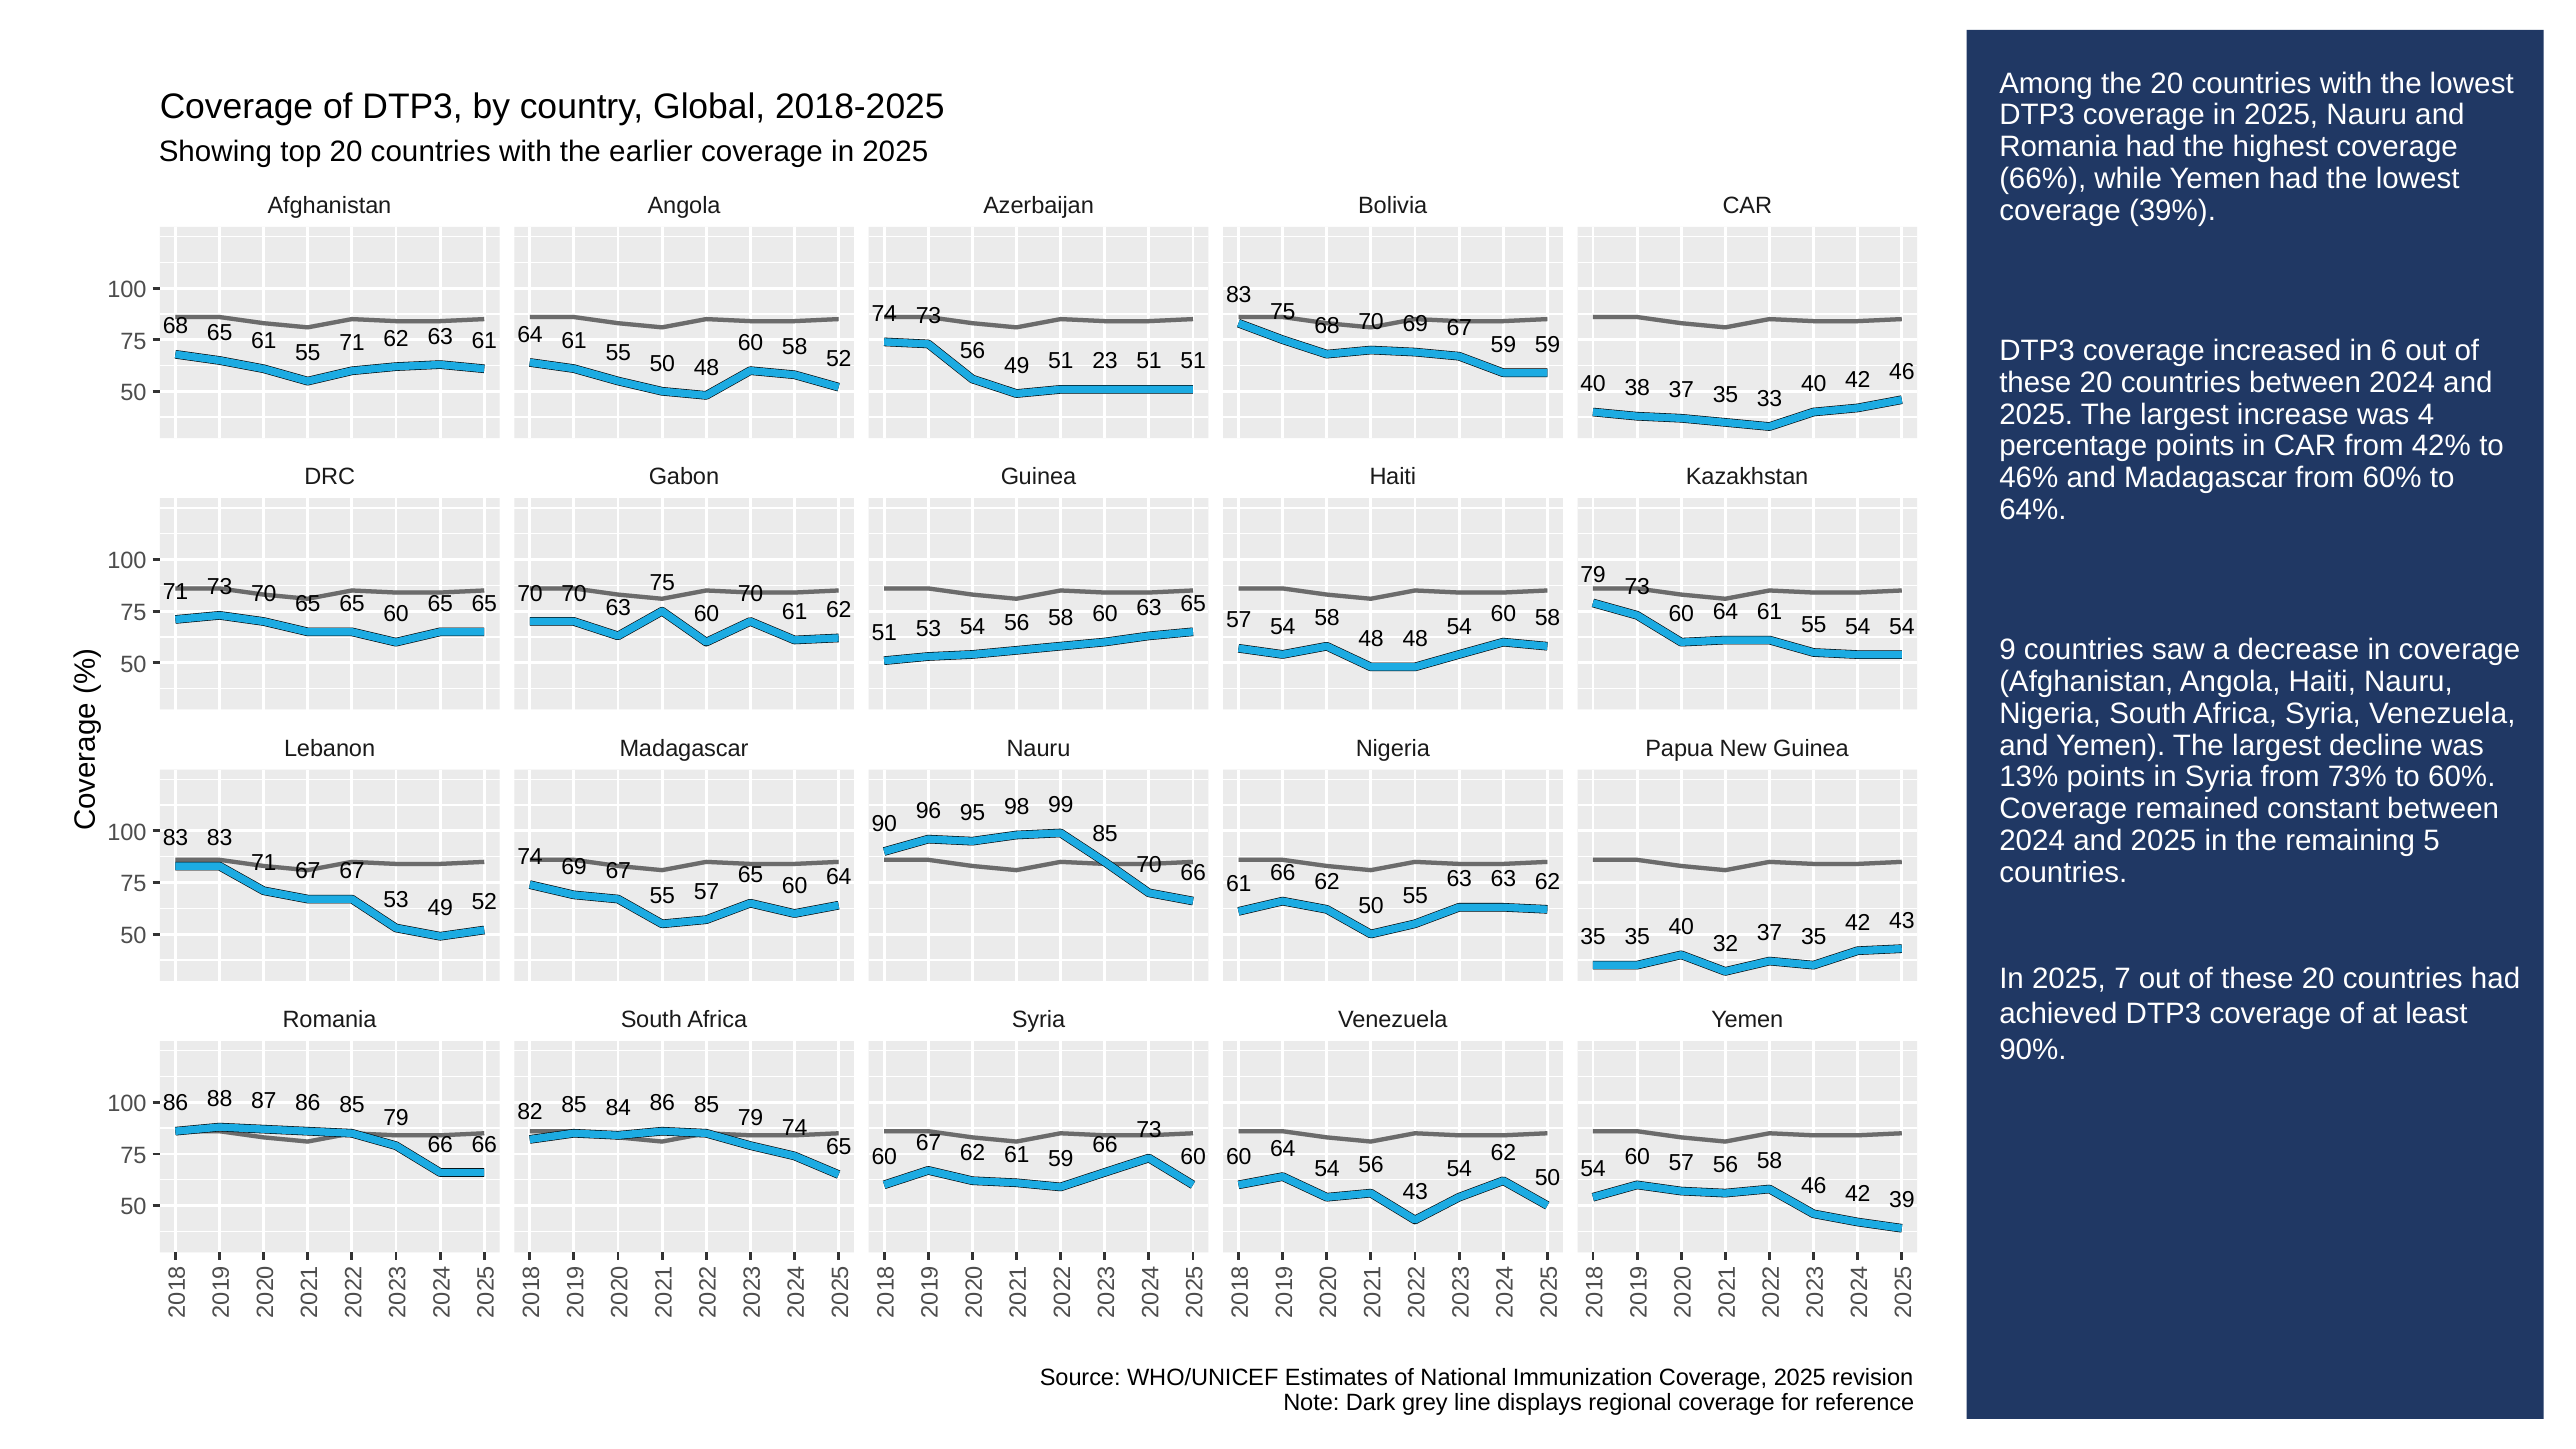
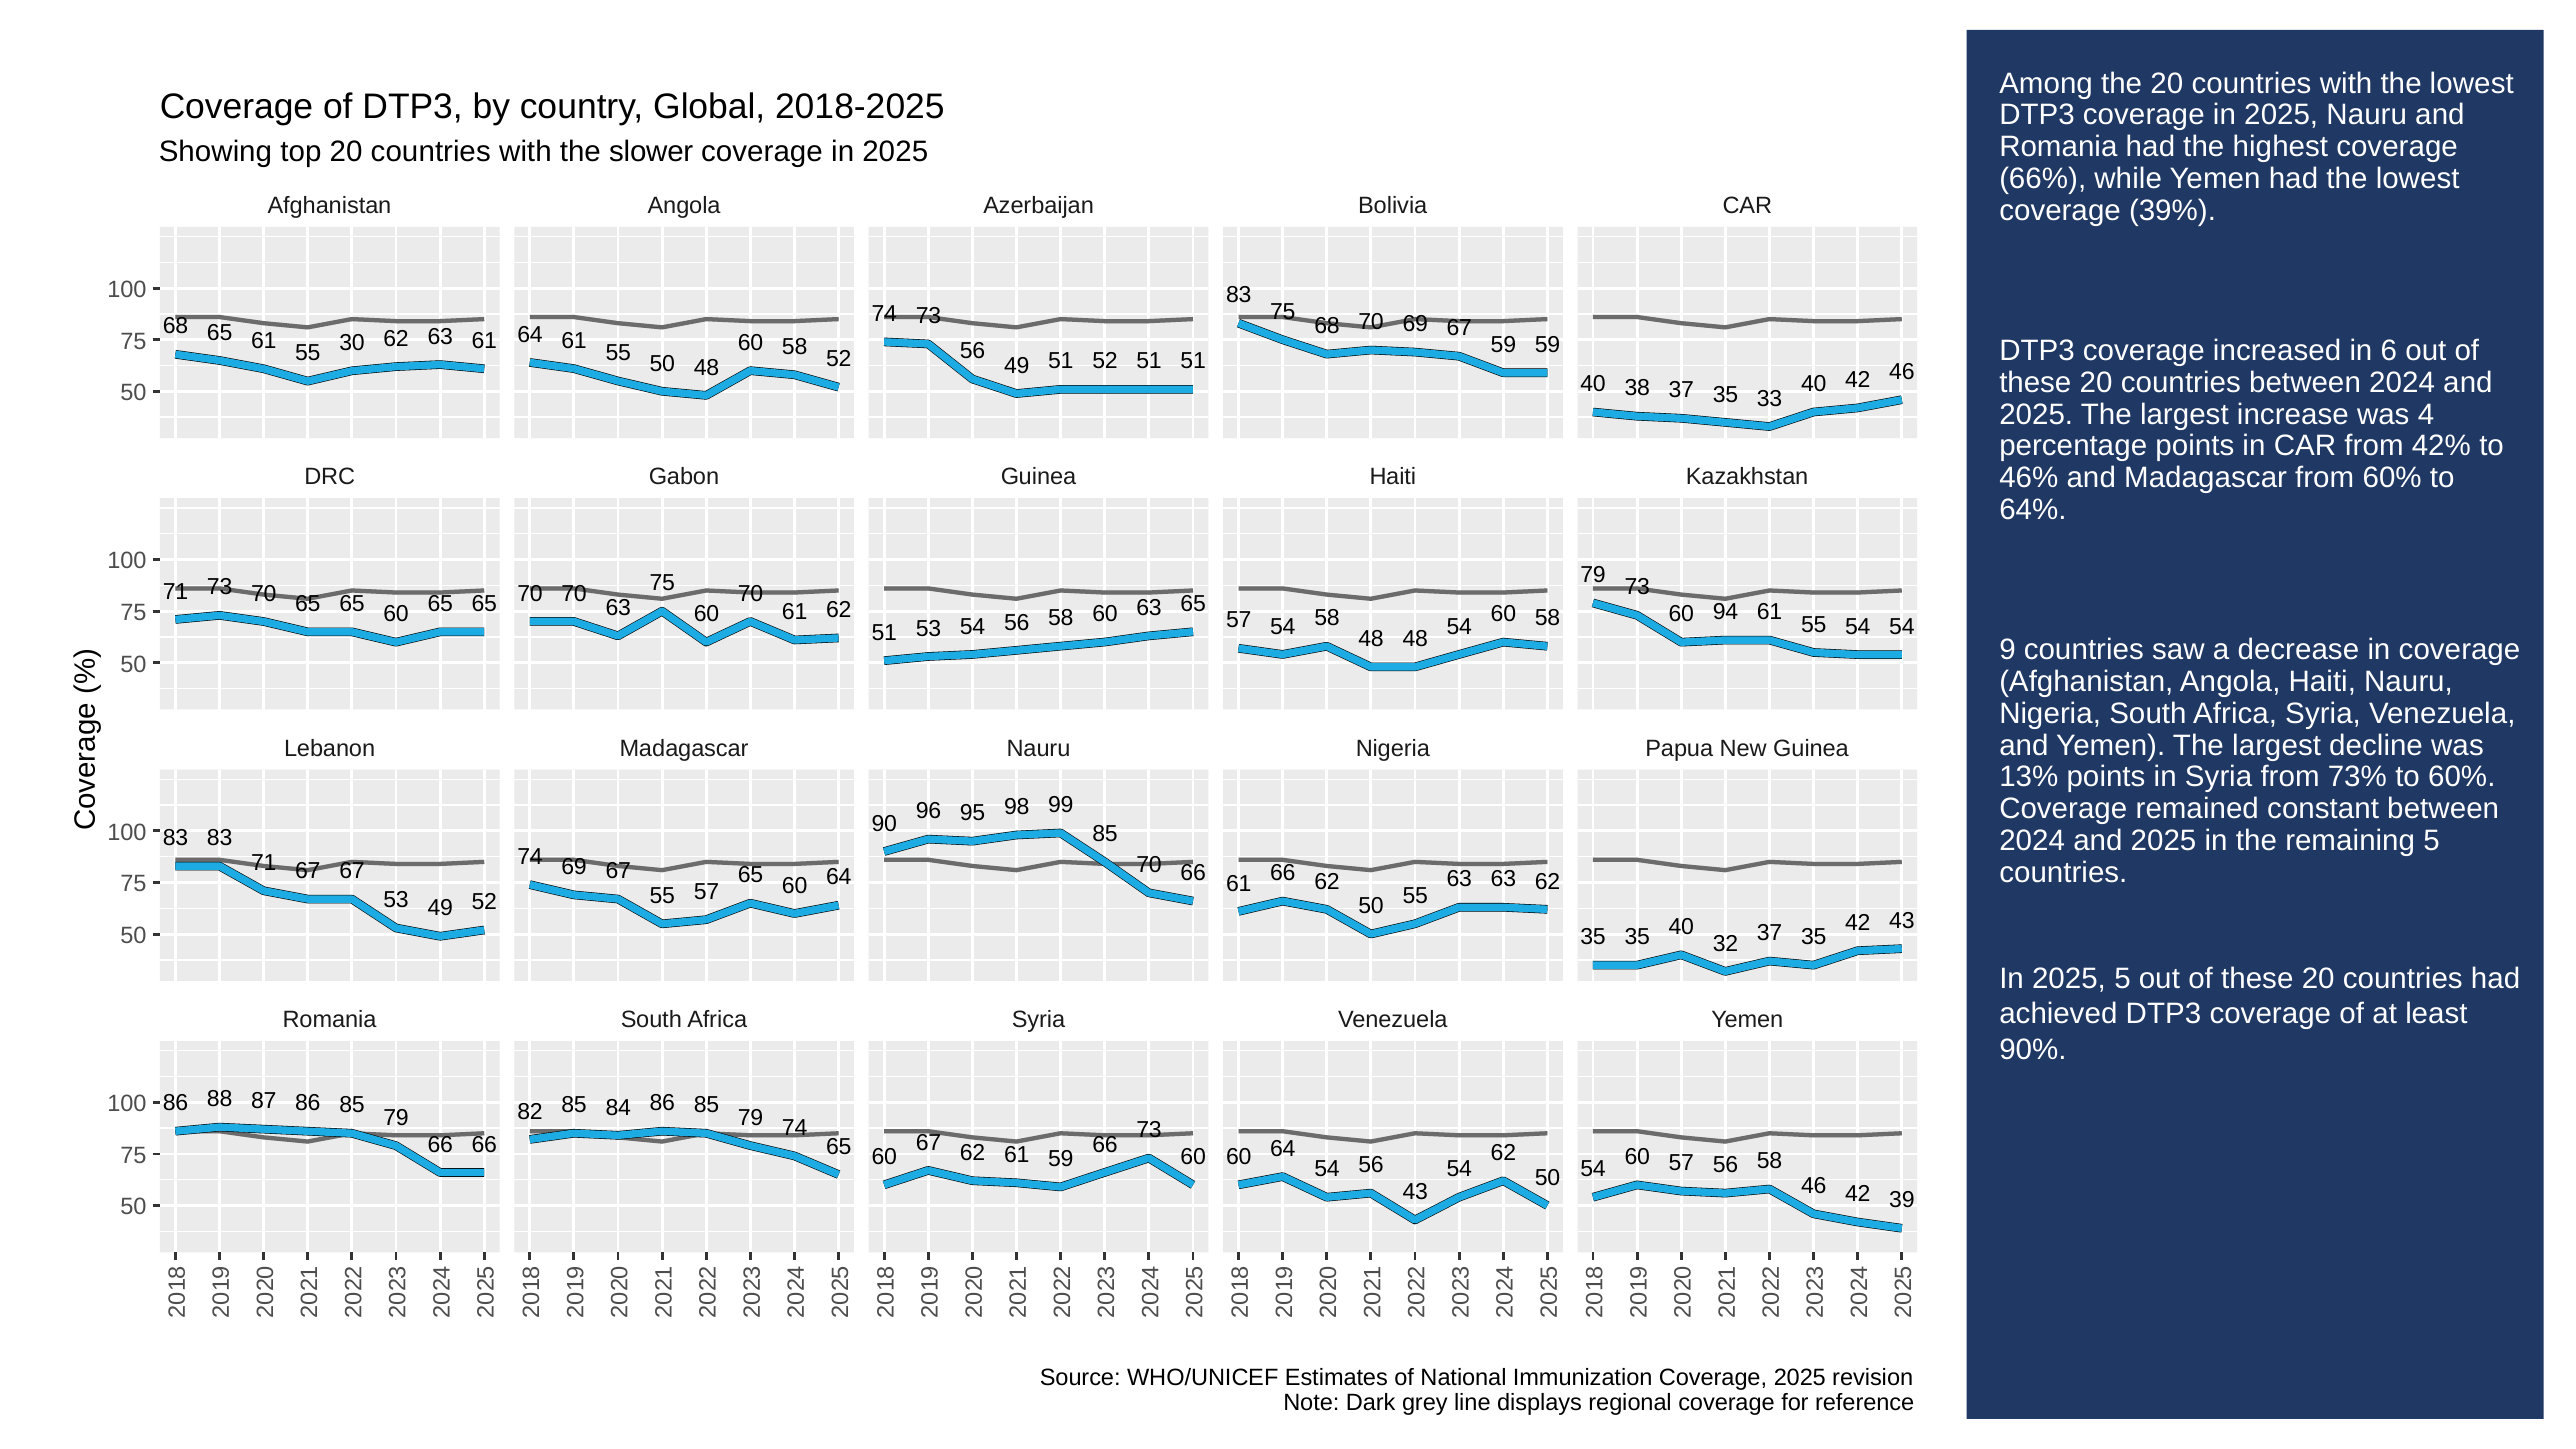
earlier: earlier -> slower (651, 152)
55 71: 71 -> 30 (352, 343)
51 23: 23 -> 52 (1105, 361)
64: 64 -> 94 (1726, 612)
2025 7: 7 -> 5 (2123, 979)
